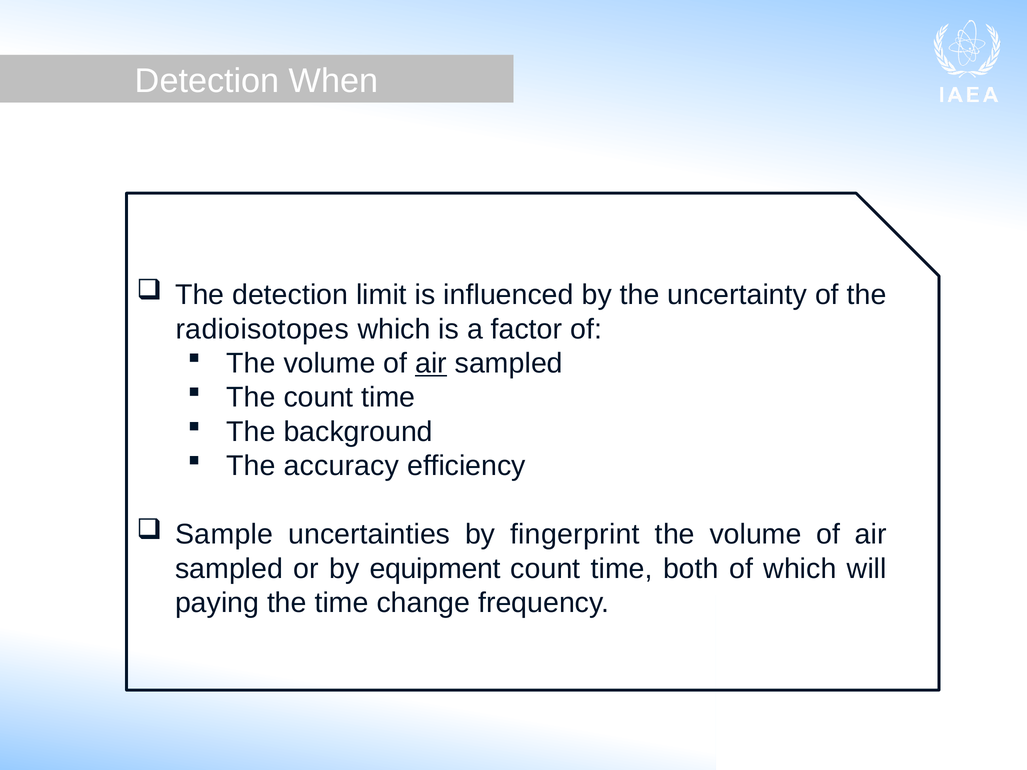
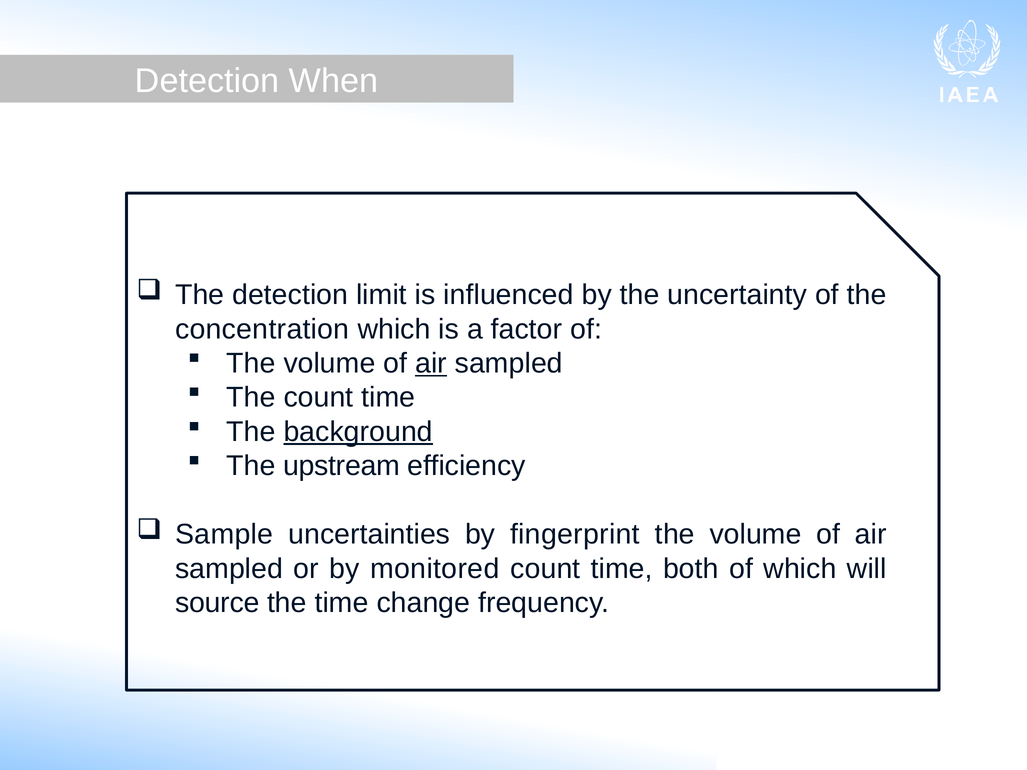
radioisotopes: radioisotopes -> concentration (262, 329)
background underline: none -> present (358, 432)
accuracy: accuracy -> upstream (342, 466)
equipment: equipment -> monitored (435, 569)
paying: paying -> source (217, 603)
